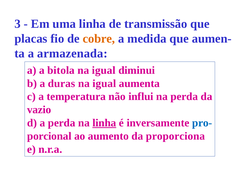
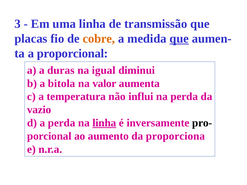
que underline: none -> present (179, 39)
armazenada: armazenada -> proporcional (72, 54)
bitola: bitola -> duras (61, 70)
duras: duras -> bitola (62, 84)
igual: igual -> valor (104, 84)
pro- colour: blue -> black (202, 123)
